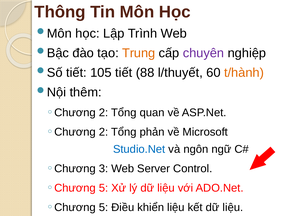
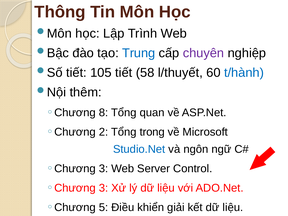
Trung colour: orange -> blue (139, 53)
88: 88 -> 58 (145, 73)
t/hành colour: orange -> blue (244, 73)
2: 2 -> 8 (104, 113)
phản: phản -> trong (152, 132)
5: 5 -> 3 (104, 188)
khiển liệu: liệu -> giải (176, 207)
